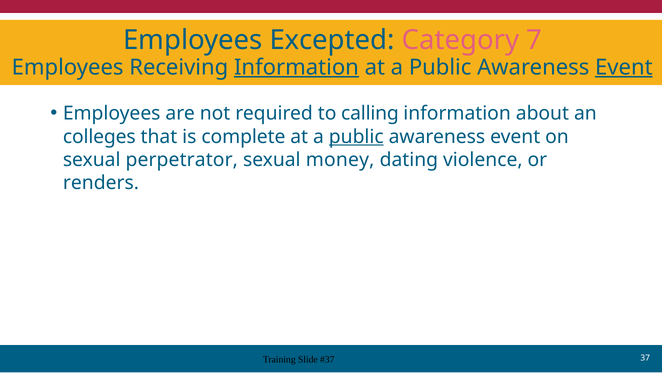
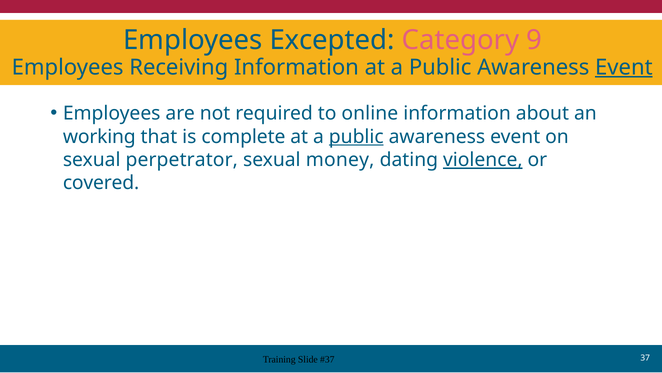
7: 7 -> 9 (534, 40)
Information underline: present -> none (296, 67)
calling: calling -> online (370, 113)
colleges: colleges -> working (99, 136)
violence underline: none -> present (483, 160)
renders: renders -> covered (101, 183)
